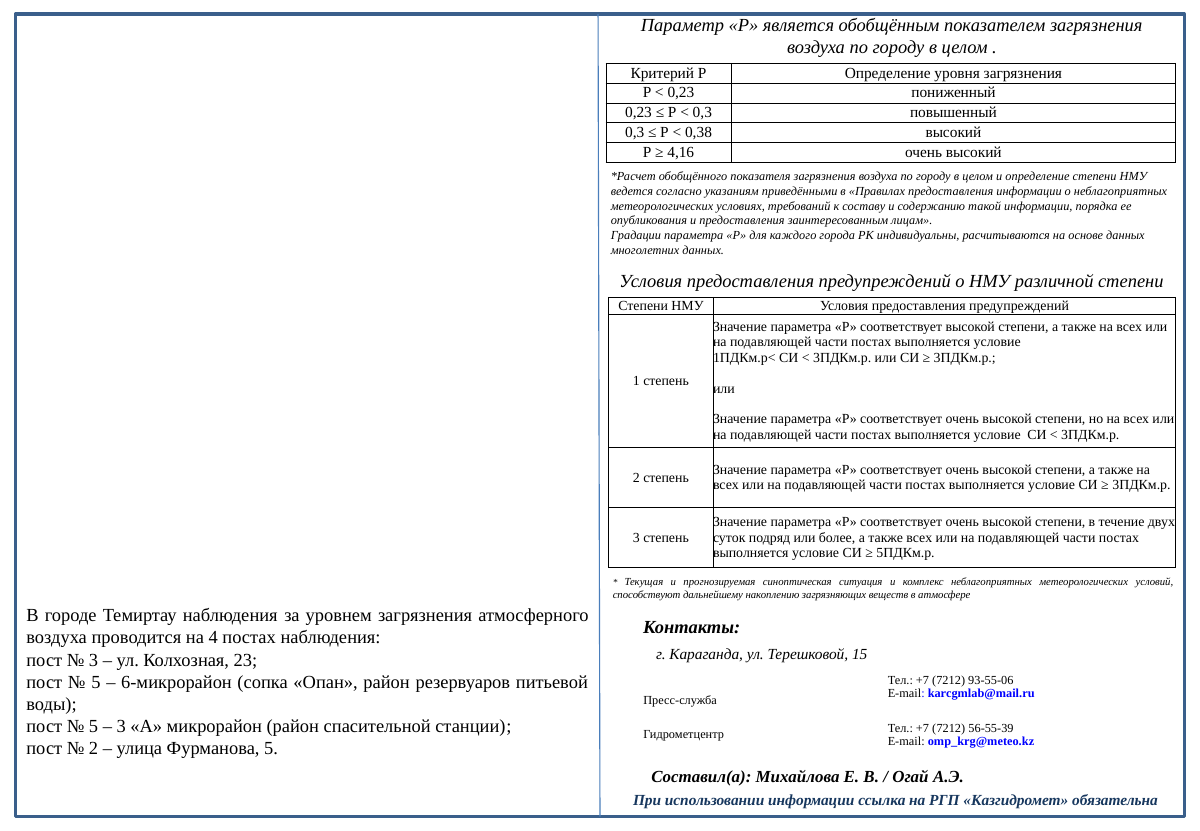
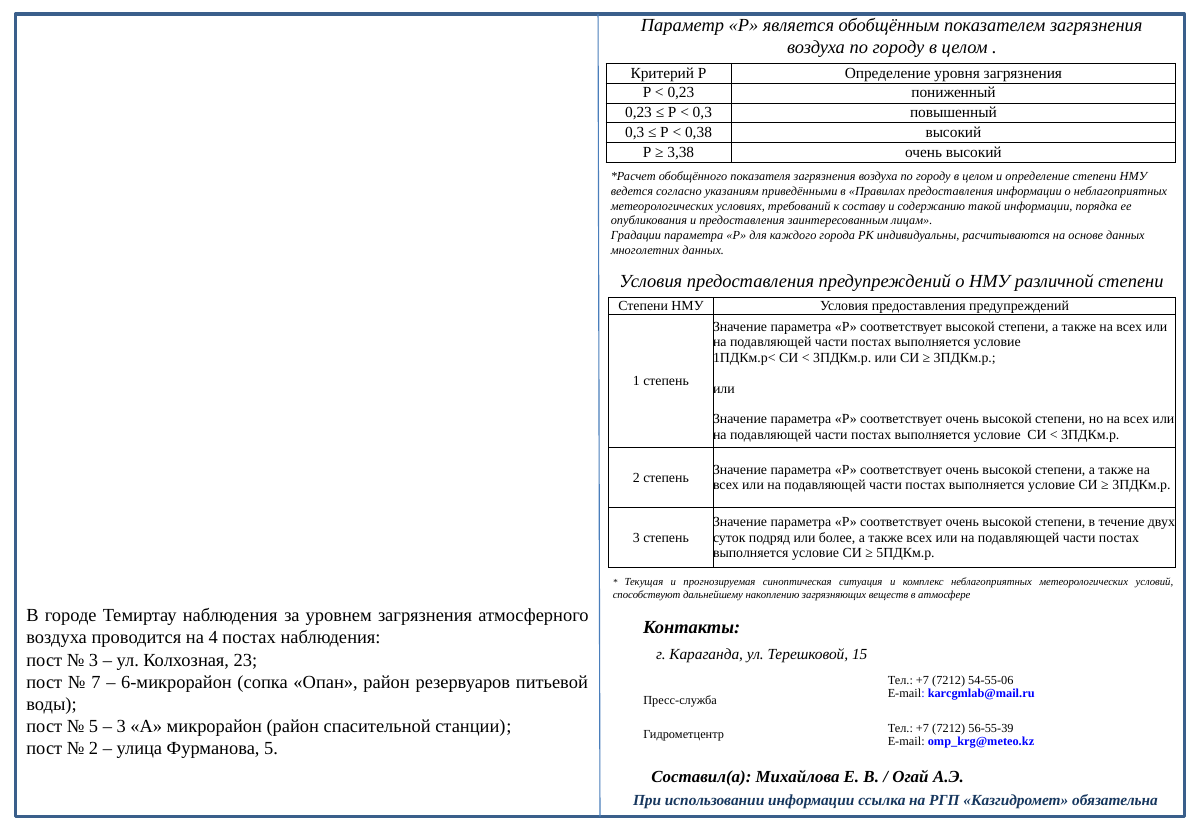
4,16: 4,16 -> 3,38 (681, 152)
5: 5 -> 7 (96, 682)
93-55-06: 93-55-06 -> 54-55-06 (991, 680)
